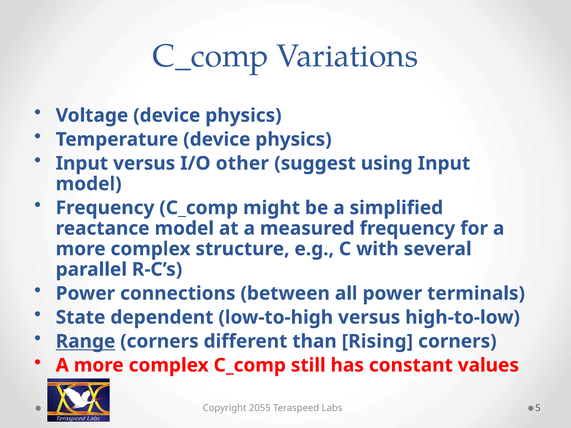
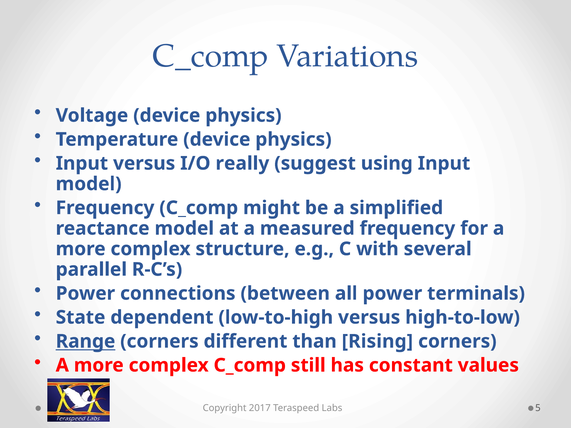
other: other -> really (242, 163)
2055: 2055 -> 2017 (260, 408)
